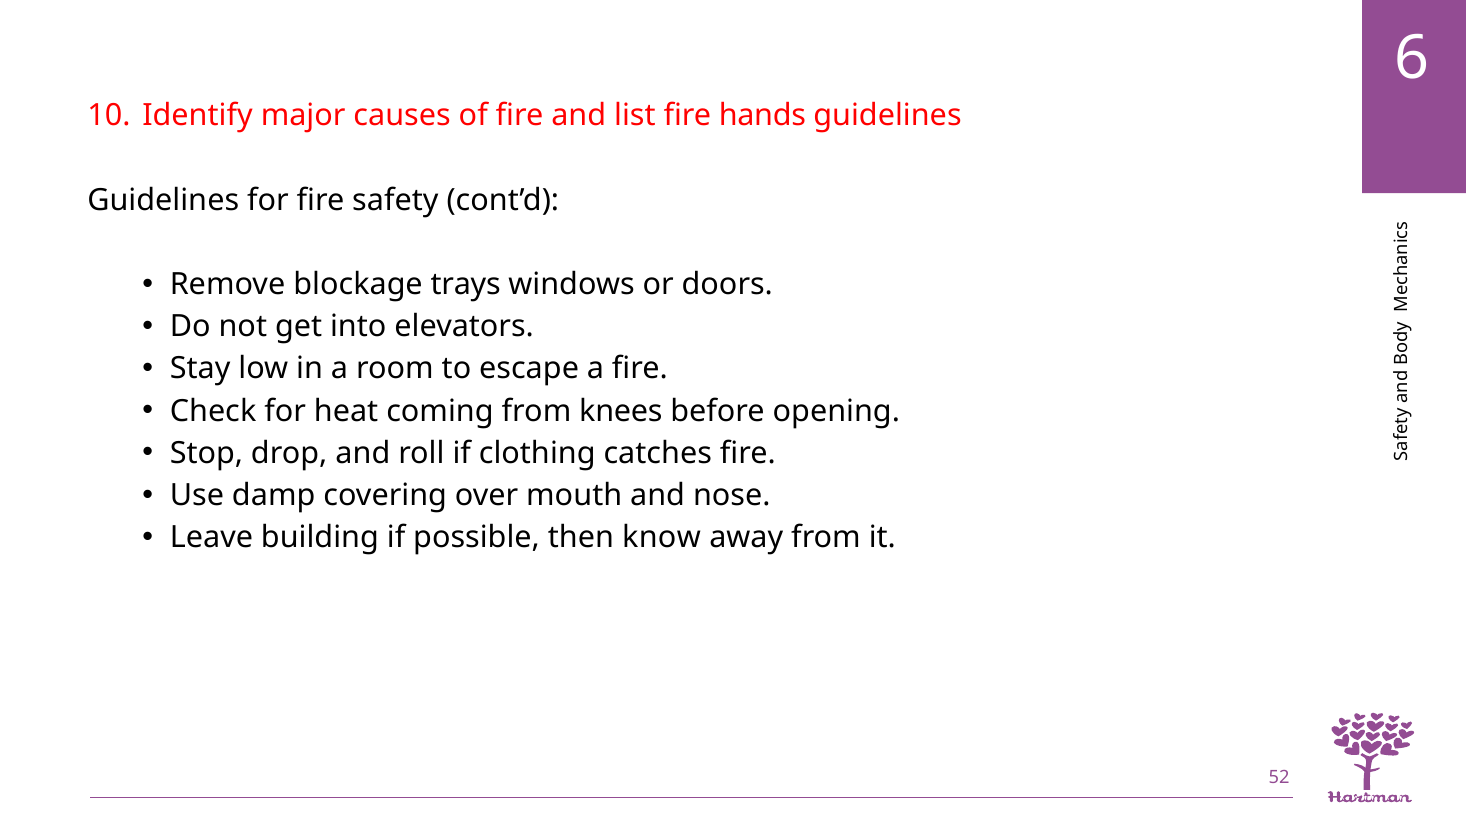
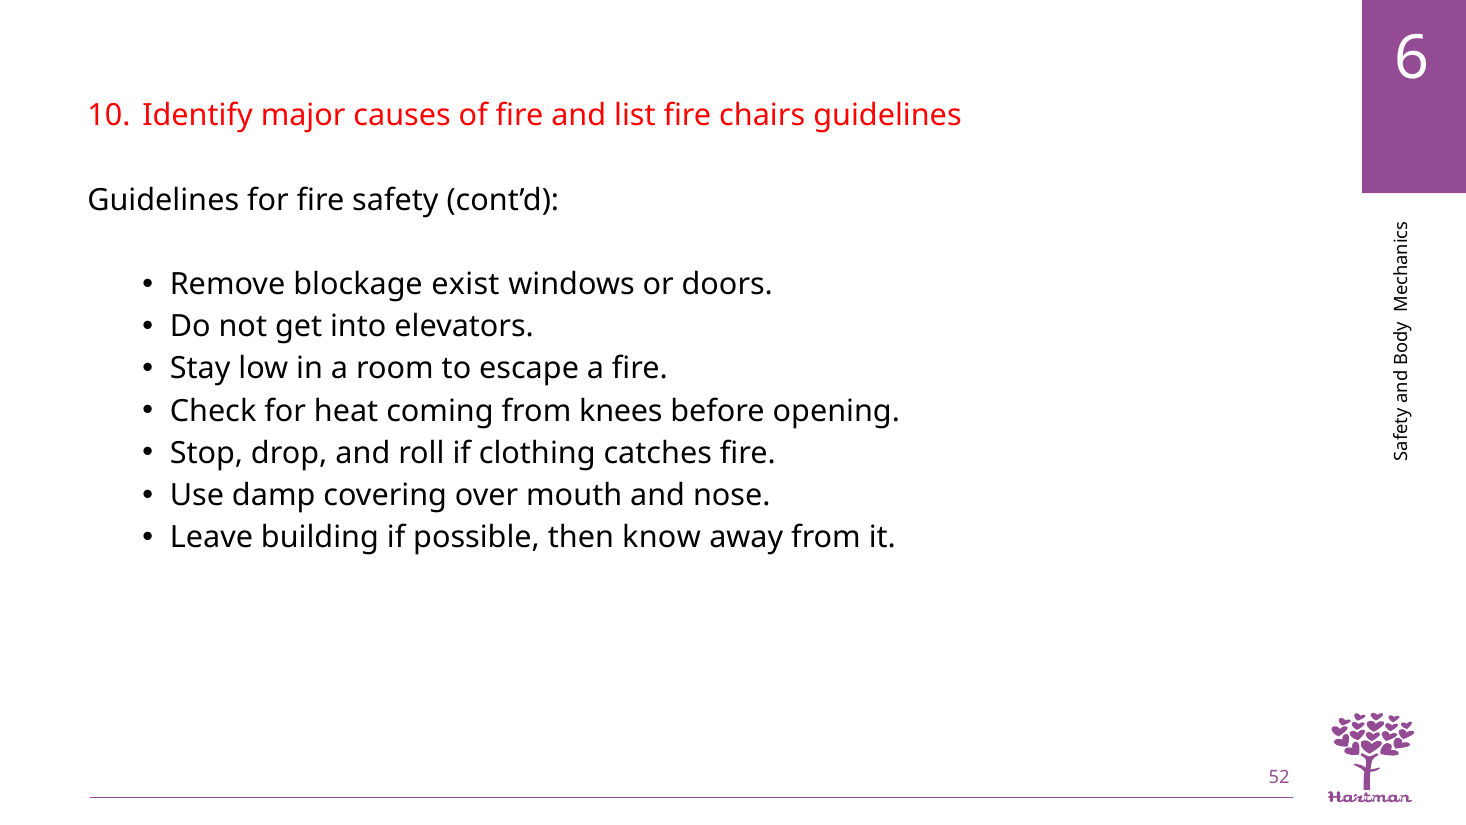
hands: hands -> chairs (762, 116)
trays: trays -> exist (465, 284)
